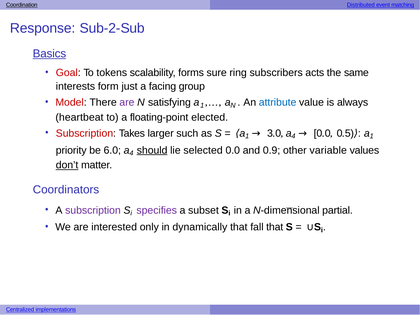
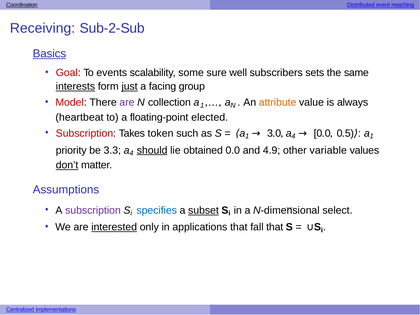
Response: Response -> Receiving (43, 28)
tokens: tokens -> events (112, 73)
forms: forms -> some (191, 73)
ring: ring -> well (238, 73)
acts: acts -> sets (315, 73)
interests underline: none -> present (75, 87)
just underline: none -> present (130, 87)
satisfying: satisfying -> collection (169, 102)
attribute colour: blue -> orange (278, 102)
larger: larger -> token (161, 133)
6.0: 6.0 -> 3.3 (112, 150)
selected: selected -> obtained (203, 150)
0.9: 0.9 -> 4.9 (272, 150)
Coordinators: Coordinators -> Assumptions (66, 190)
specifies colour: purple -> blue (157, 211)
subset underline: none -> present (203, 211)
partial: partial -> select (337, 211)
interested underline: none -> present (114, 227)
dynamically: dynamically -> applications (200, 227)
